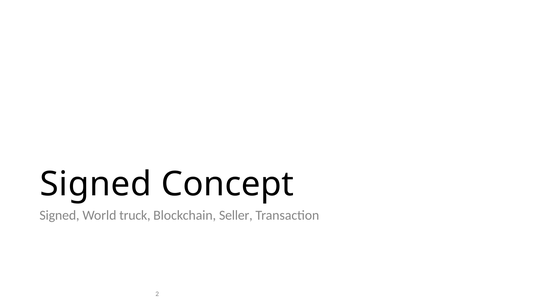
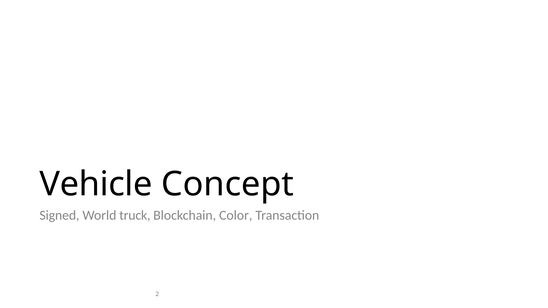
Signed: Signed -> Vehicle (96, 184)
Seller: Seller -> Color (236, 216)
